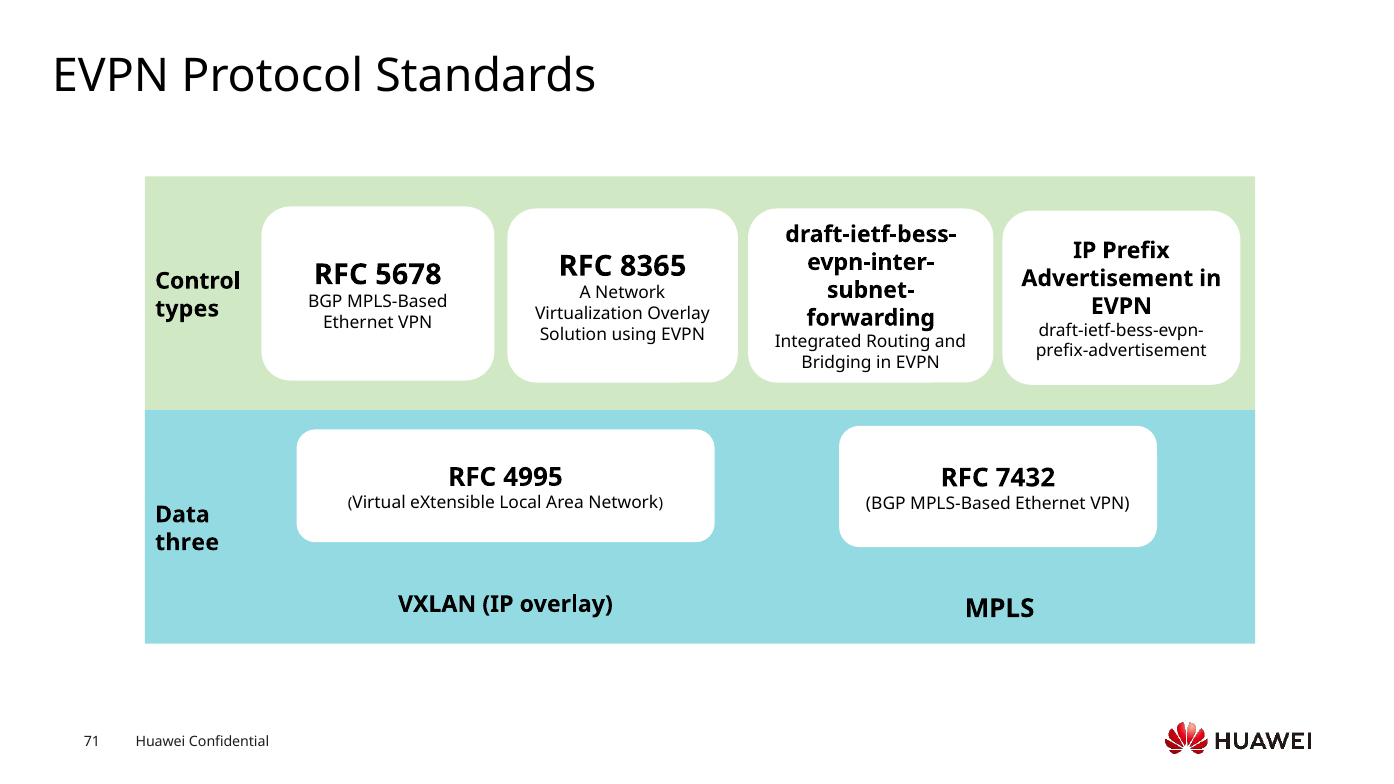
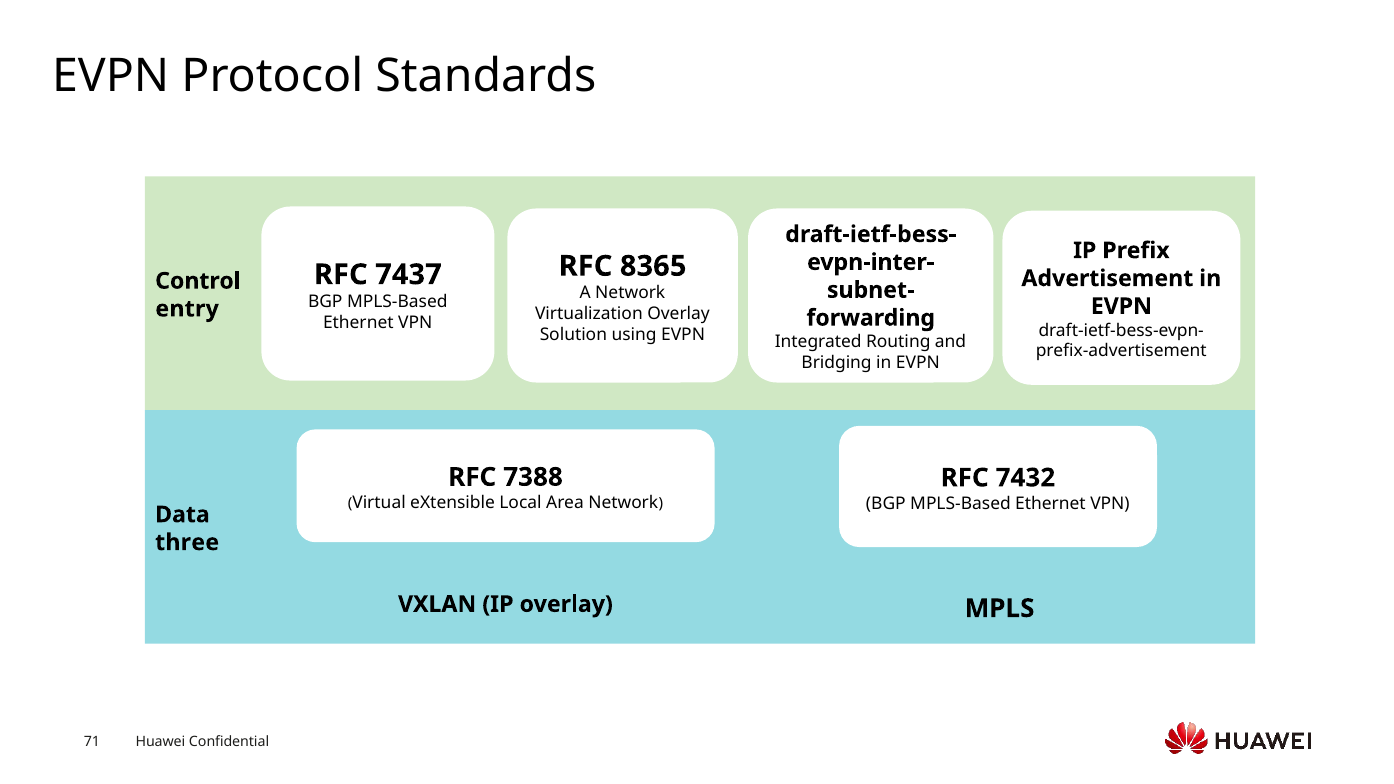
5678: 5678 -> 7437 (408, 275)
types: types -> entry (187, 309)
4995: 4995 -> 7388 (533, 477)
